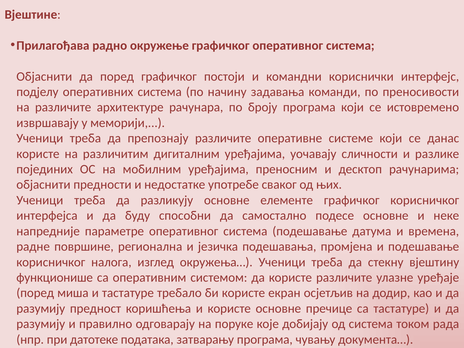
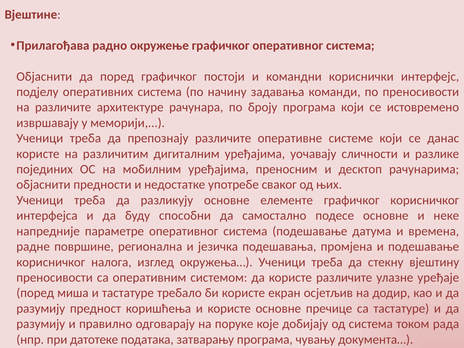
функционише: функционише -> преносивости (55, 278)
